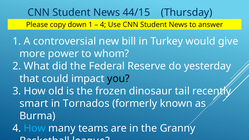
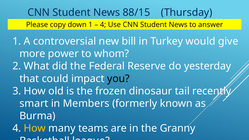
44/15: 44/15 -> 88/15 (136, 12)
Tornados: Tornados -> Members (86, 104)
How colour: light blue -> yellow (35, 128)
